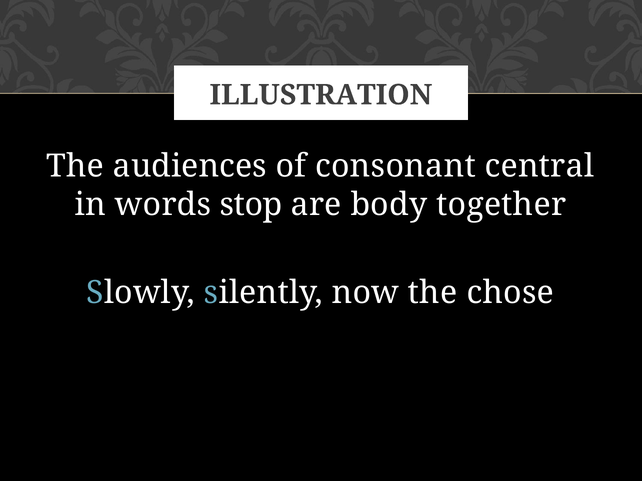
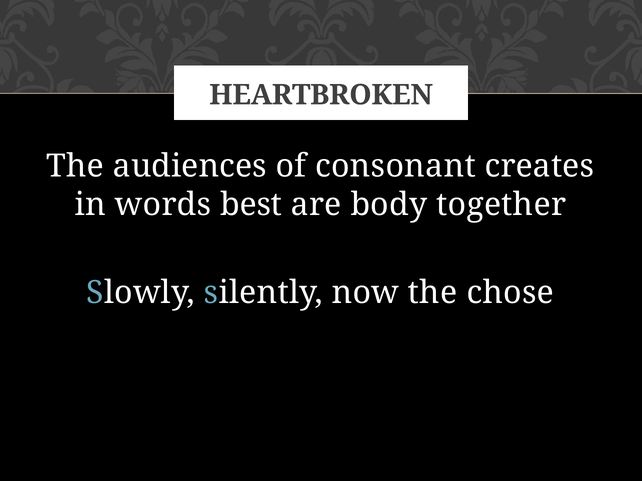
ILLUSTRATION: ILLUSTRATION -> HEARTBROKEN (321, 95)
central: central -> creates (539, 166)
stop: stop -> best (251, 205)
